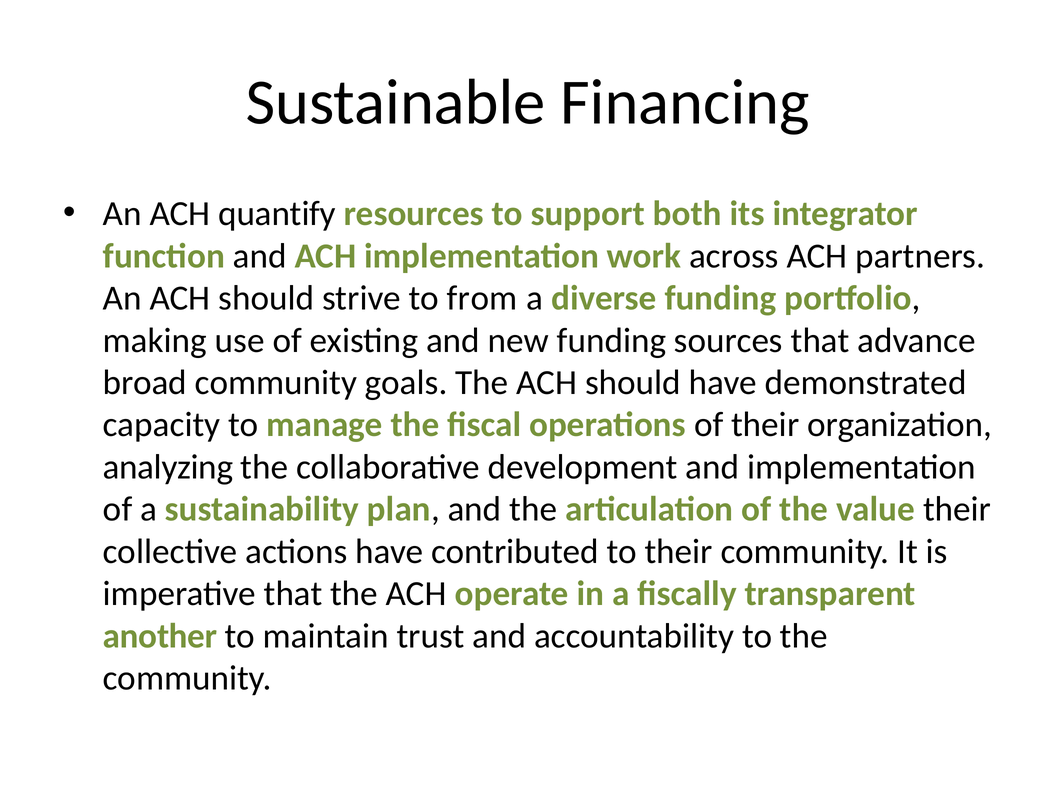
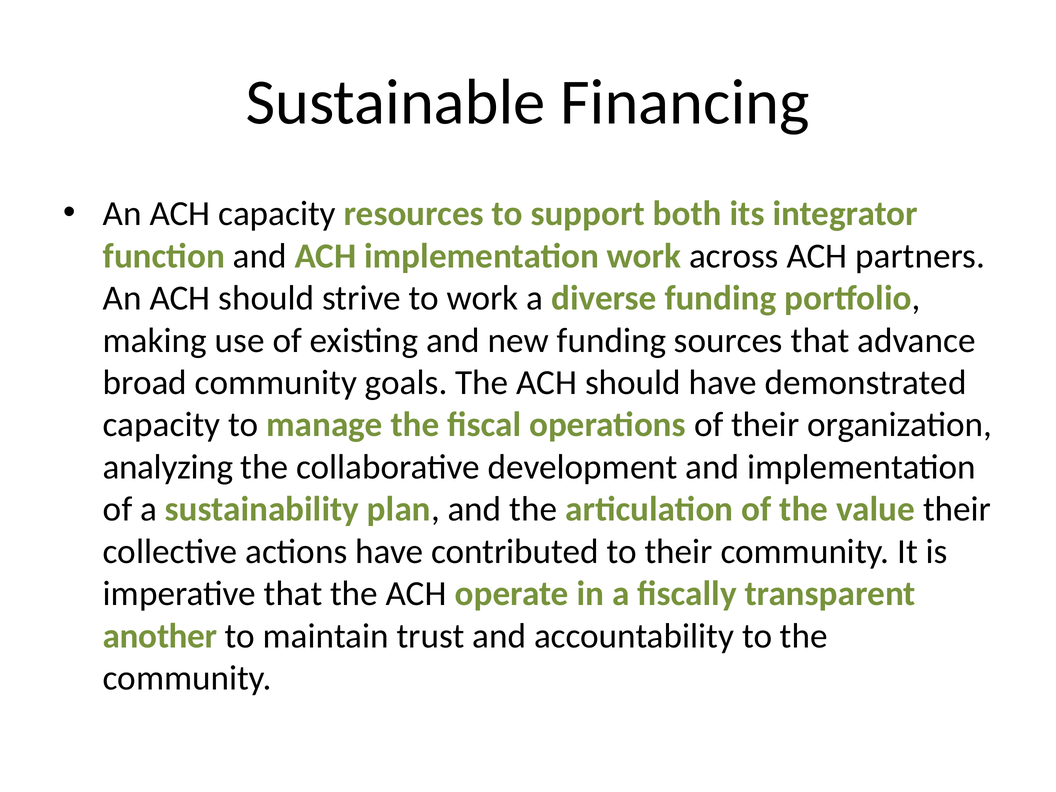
ACH quantify: quantify -> capacity (277, 214)
to from: from -> work (482, 298)
